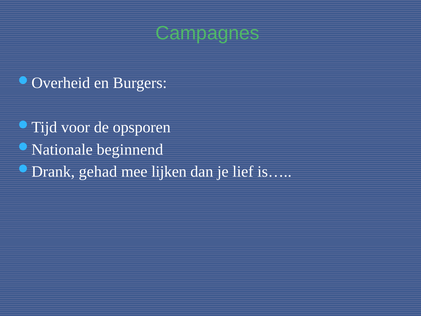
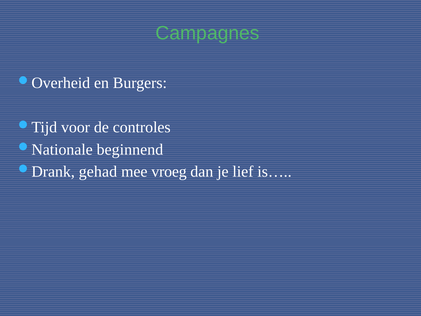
opsporen: opsporen -> controles (142, 127)
lijken: lijken -> vroeg (169, 171)
